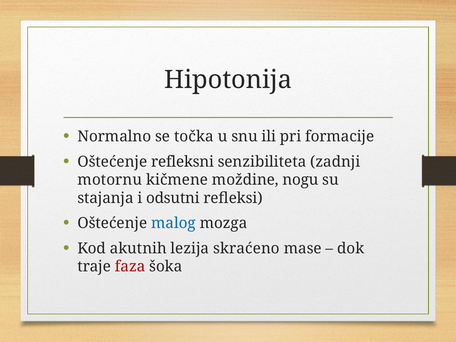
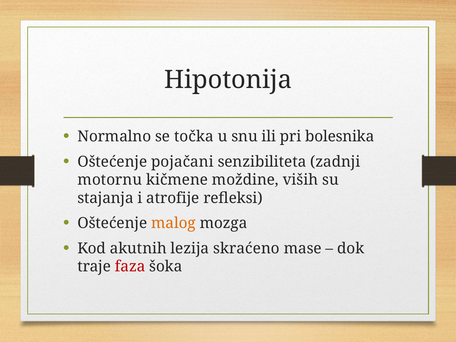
formacije: formacije -> bolesnika (340, 137)
refleksni: refleksni -> pojačani (182, 162)
nogu: nogu -> viših (300, 180)
odsutni: odsutni -> atrofije (173, 198)
malog colour: blue -> orange (173, 223)
